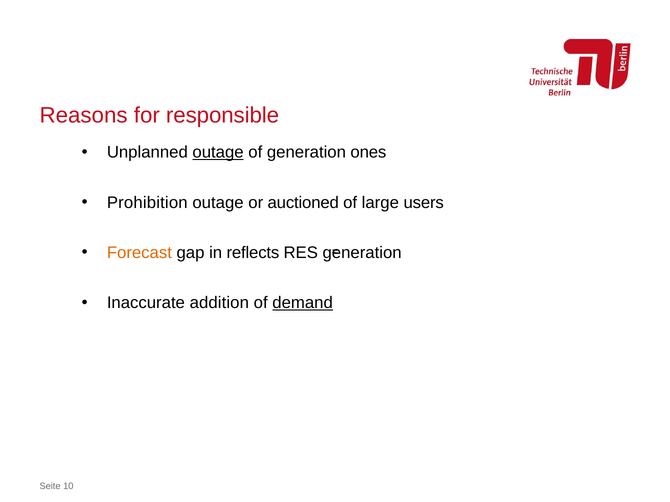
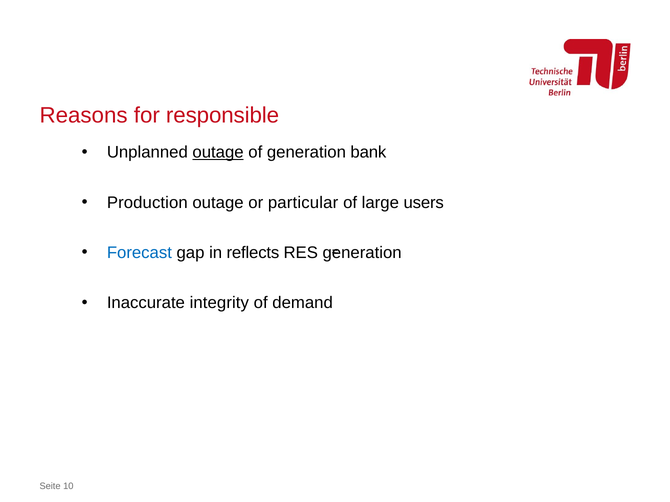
ones: ones -> bank (368, 153)
Prohibition: Prohibition -> Production (147, 203)
auctioned: auctioned -> particular (303, 203)
Forecast colour: orange -> blue (139, 253)
addition: addition -> integrity (219, 303)
demand underline: present -> none (303, 303)
